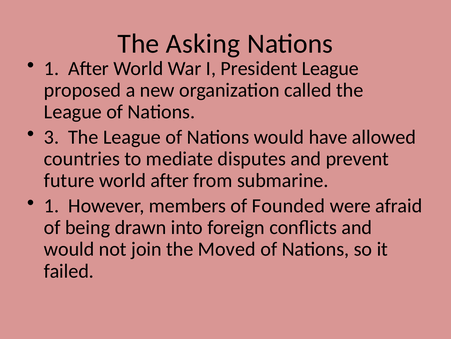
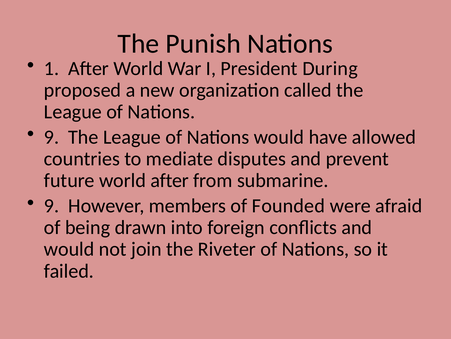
Asking: Asking -> Punish (203, 44)
President League: League -> During (330, 68)
3: 3 -> 9 (52, 137)
1: 1 -> 9 (52, 205)
Moved: Moved -> Riveter (227, 249)
